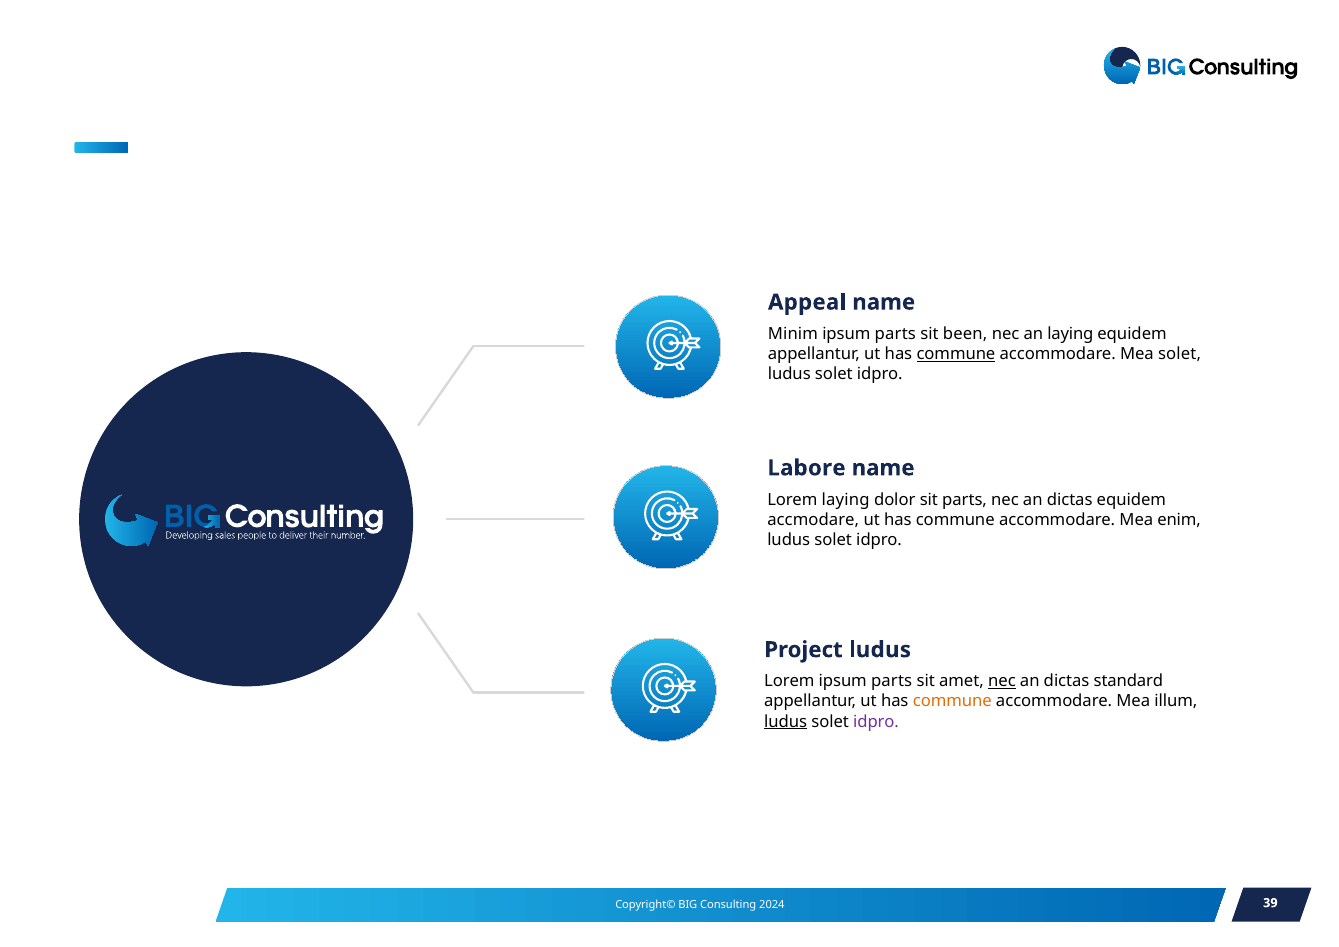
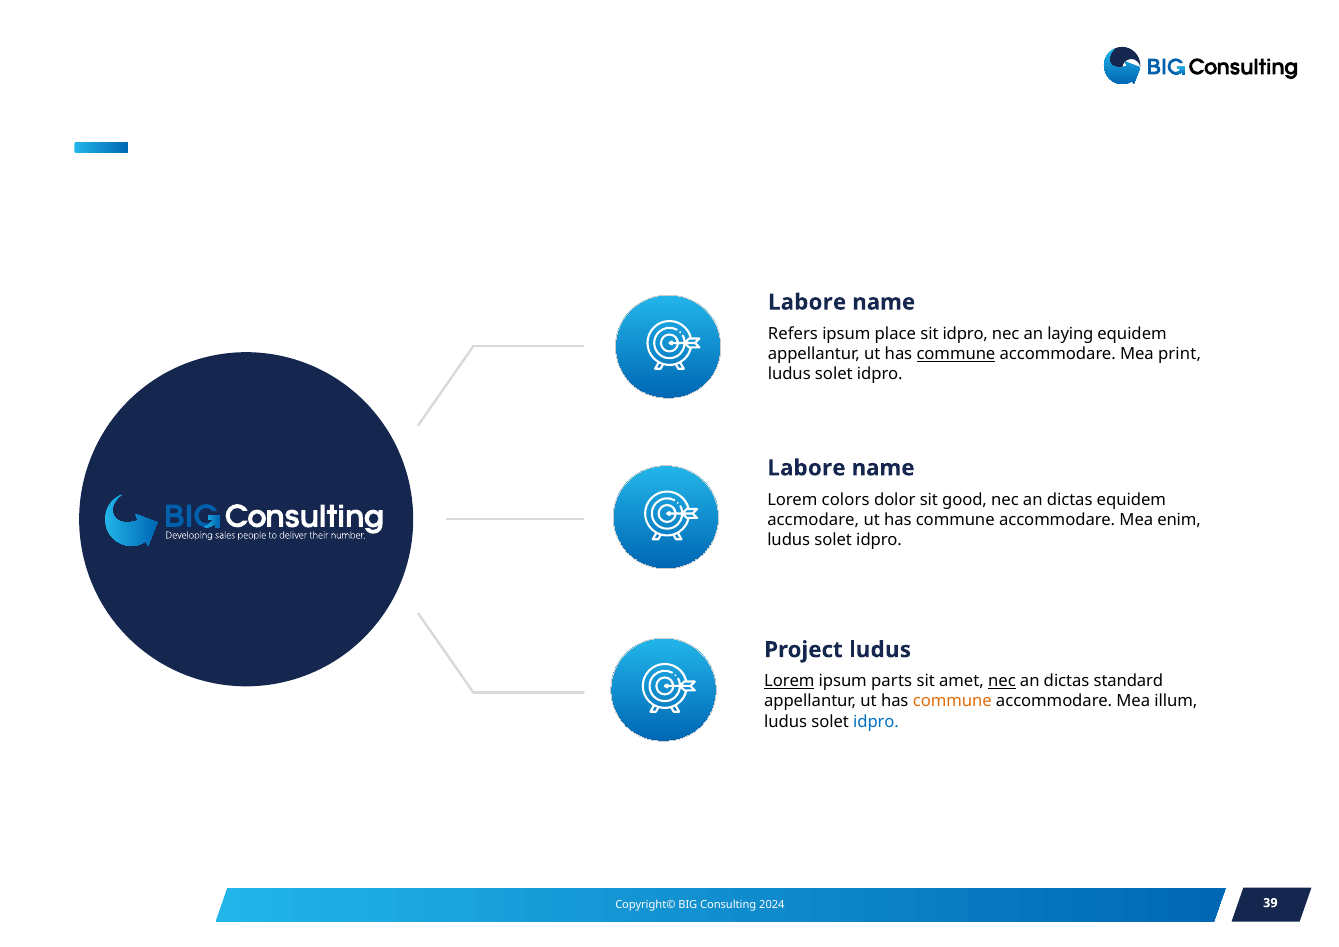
Appeal: Appeal -> Labore (807, 302)
Minim: Minim -> Refers (793, 334)
parts: parts -> place (895, 334)
sit been: been -> idpro (965, 334)
Mea solet: solet -> print (1180, 354)
Lorem laying: laying -> colors (846, 500)
sit parts: parts -> good (965, 500)
Lorem underline: none -> present (789, 681)
ludus underline: present -> none (786, 721)
idpro colour: purple -> blue (876, 721)
